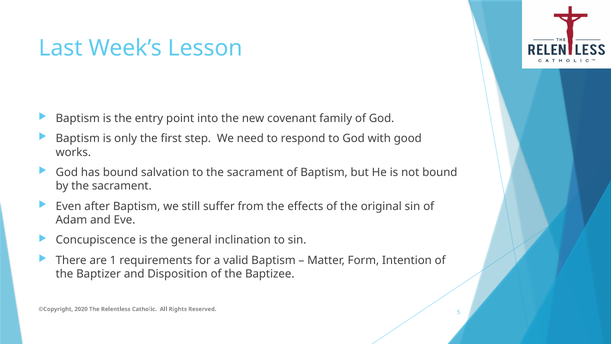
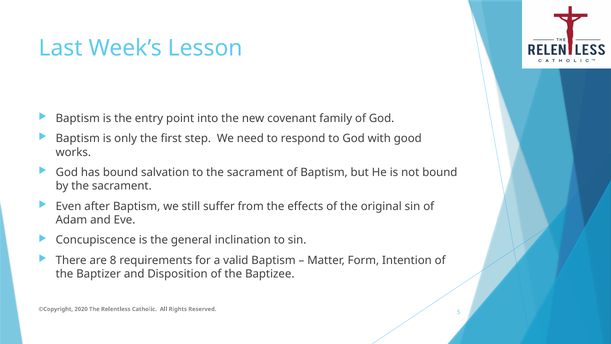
1: 1 -> 8 (113, 260)
